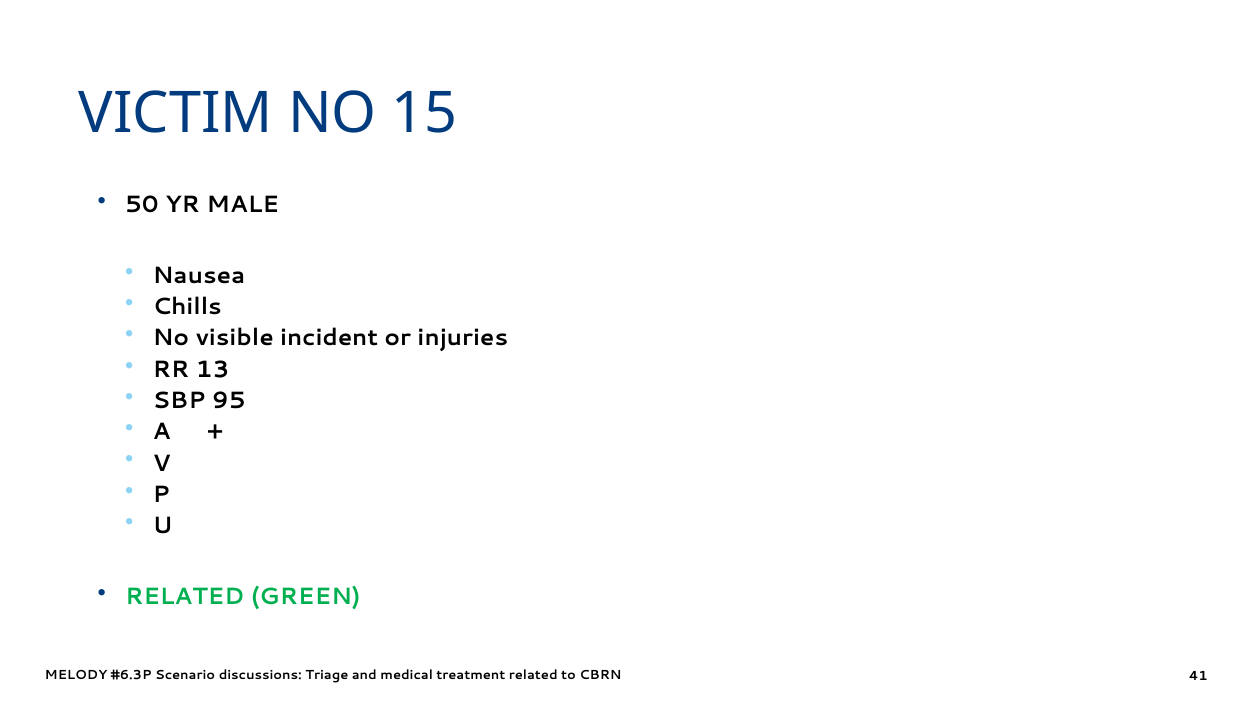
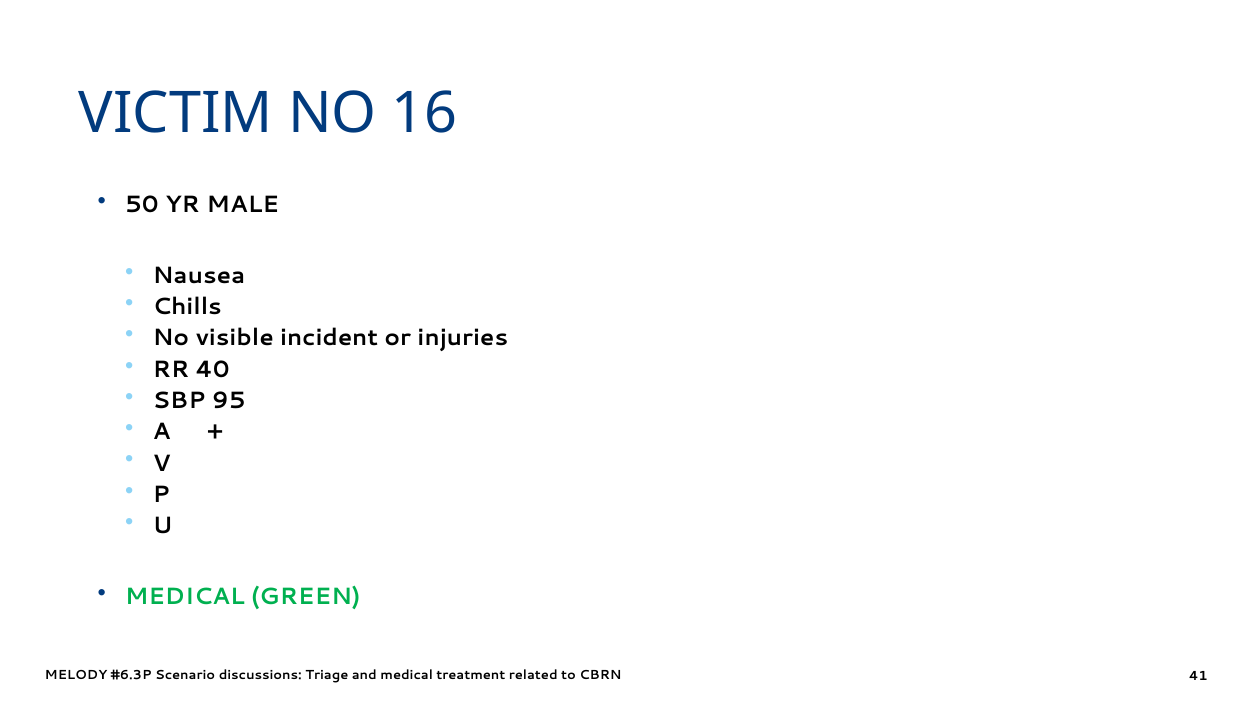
15: 15 -> 16 (425, 113)
13: 13 -> 40 (213, 370)
RELATED: RELATED -> MEDICAL (185, 598)
